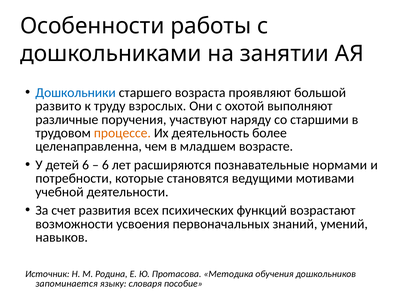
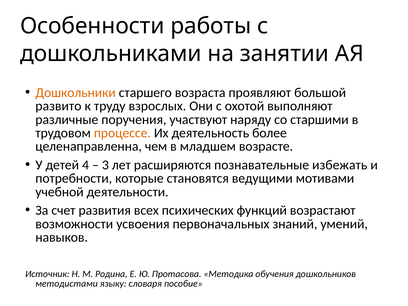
Дошкольники colour: blue -> orange (76, 93)
детей 6: 6 -> 4 (86, 165)
6: 6 -> 3 (105, 165)
нормами: нормами -> избежать (340, 165)
запоминается: запоминается -> методистами (67, 284)
